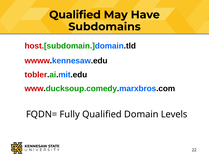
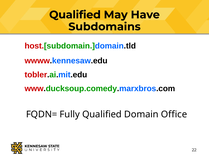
Levels: Levels -> Office (174, 114)
